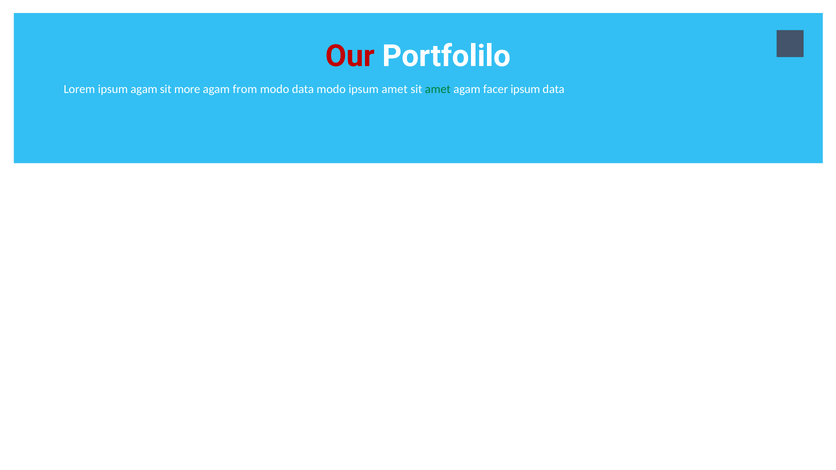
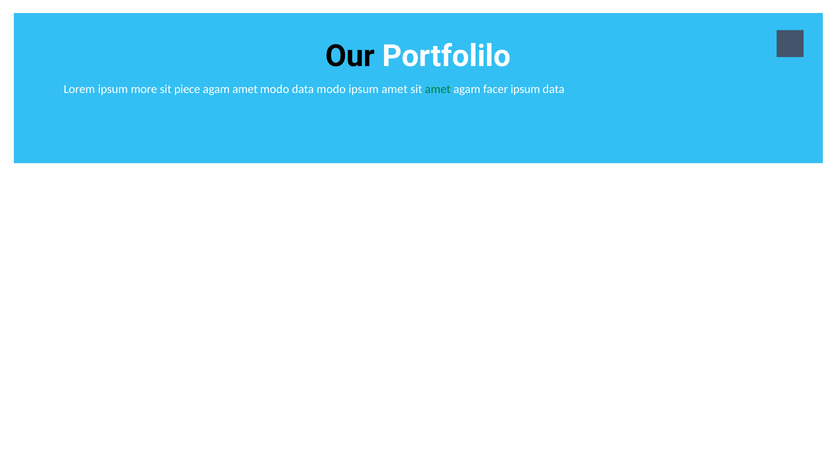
Our colour: red -> black (350, 56)
ipsum agam: agam -> more (144, 89)
more: more -> piece (187, 89)
agam from: from -> amet (245, 89)
